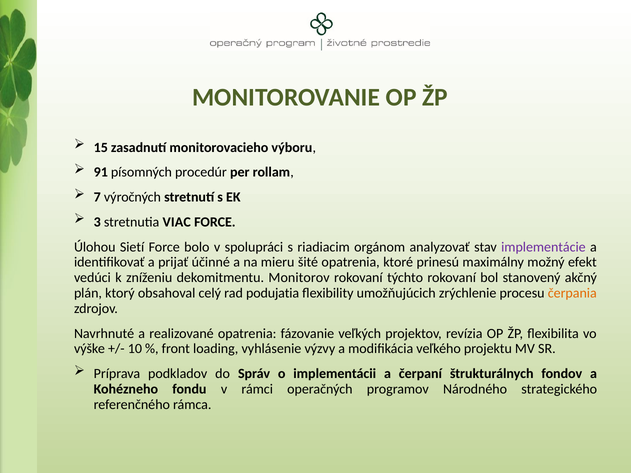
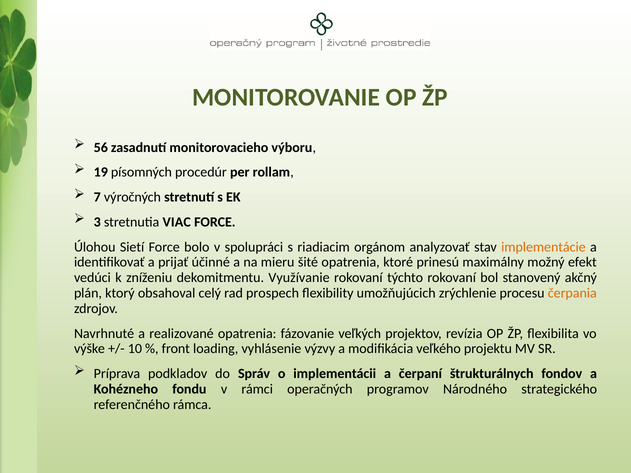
15: 15 -> 56 (101, 148)
91: 91 -> 19 (101, 172)
implementácie colour: purple -> orange (543, 247)
Monitorov: Monitorov -> Využívanie (299, 278)
podujatia: podujatia -> prospech (273, 293)
